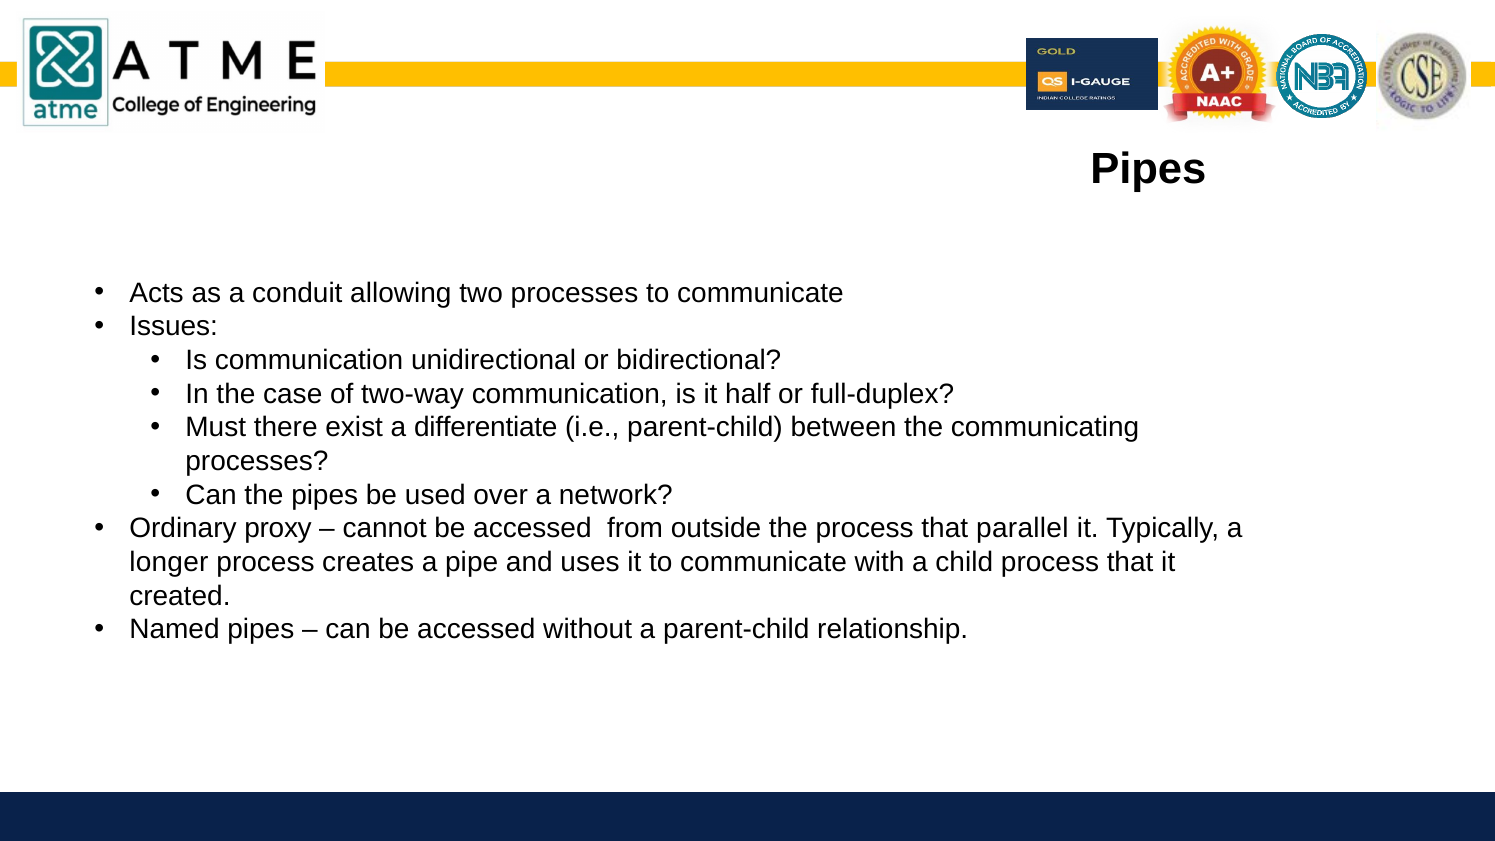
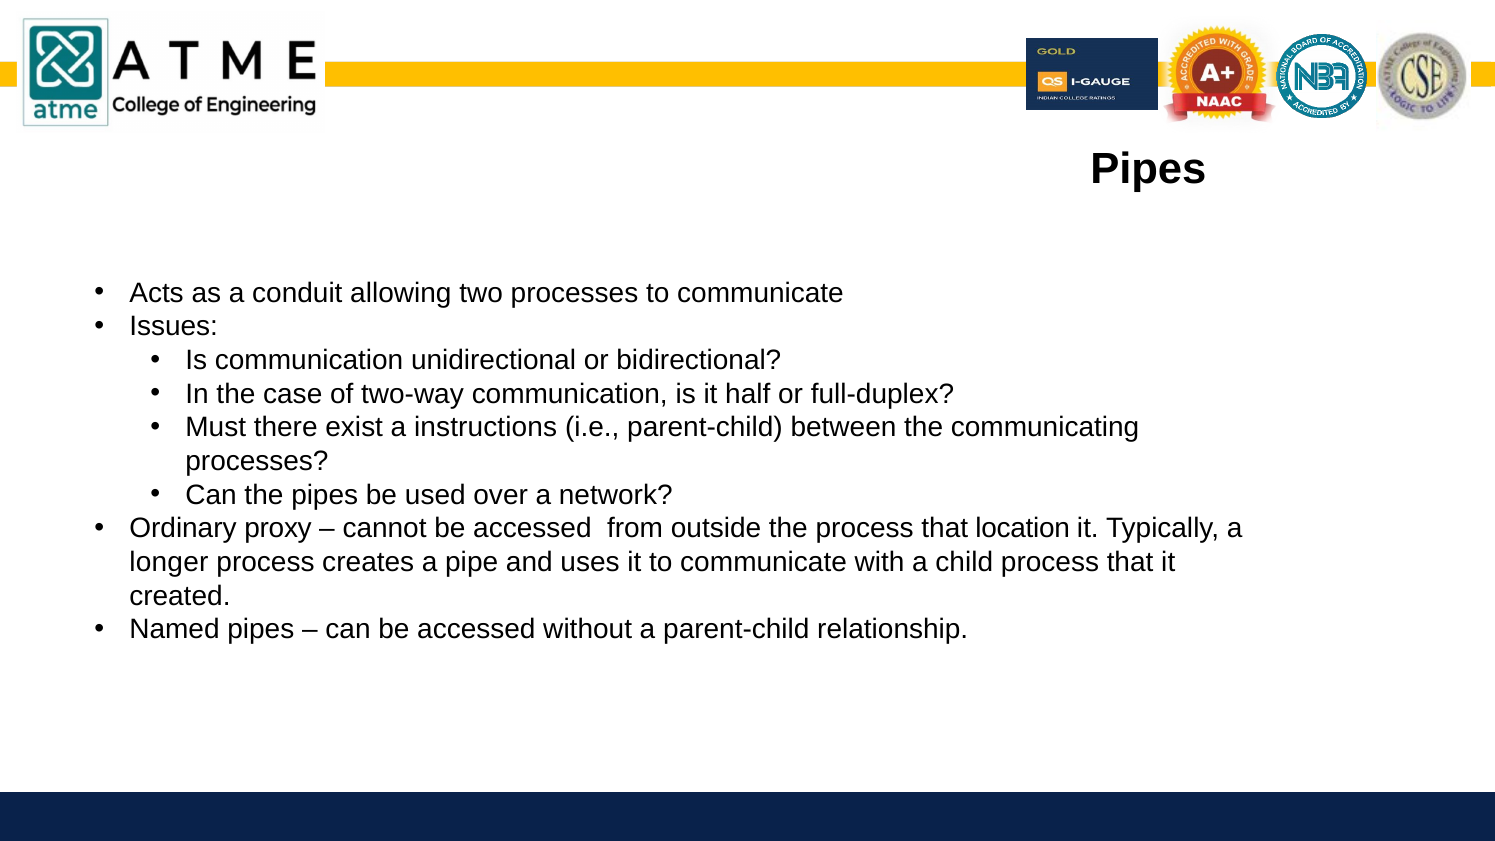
differentiate: differentiate -> instructions (486, 428)
parallel: parallel -> location (1023, 528)
